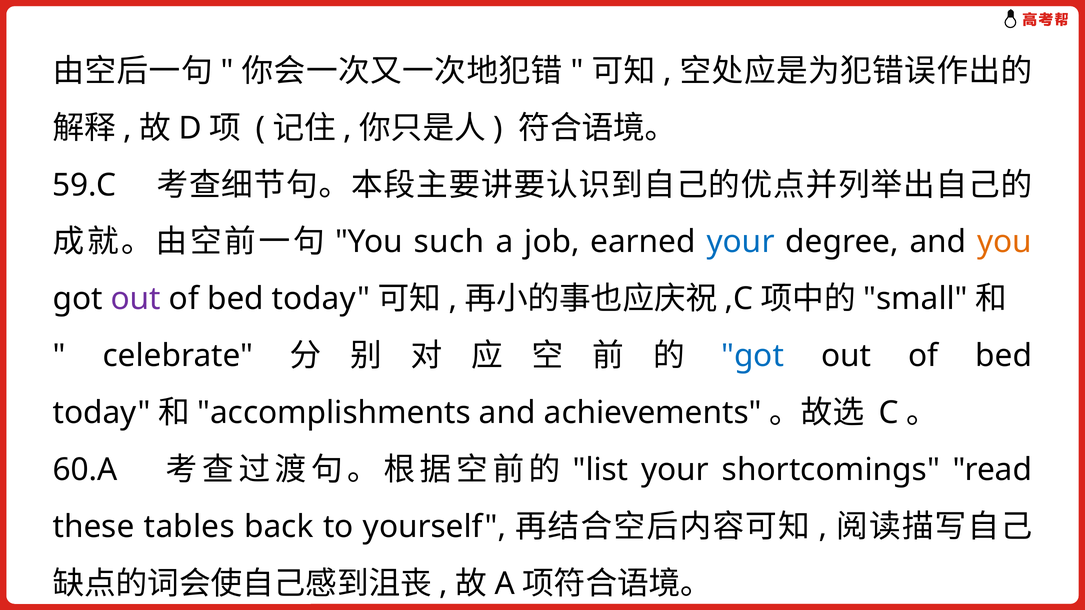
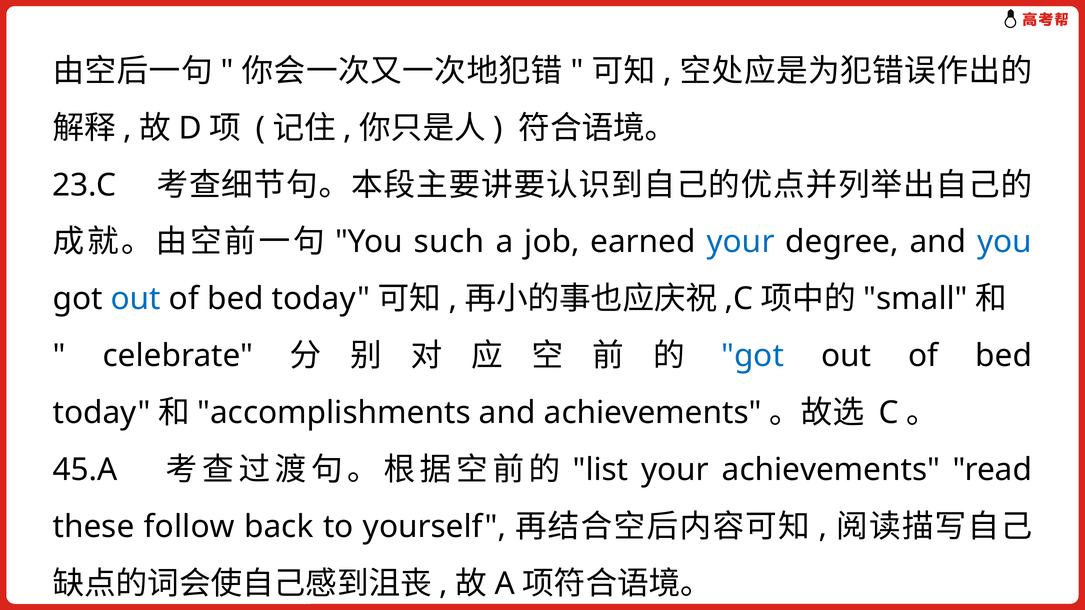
59.C: 59.C -> 23.C (84, 185)
you colour: orange -> blue (1004, 242)
out colour: purple -> blue (136, 299)
60.A: 60.A -> 45.A (85, 470)
your shortcomings: shortcomings -> achievements (831, 470)
tables: tables -> follow (189, 527)
